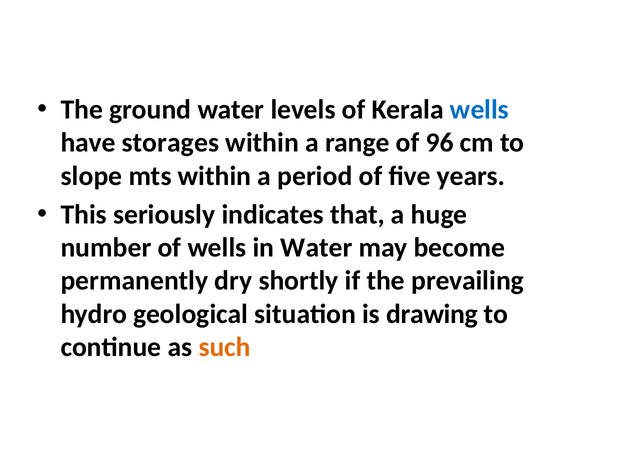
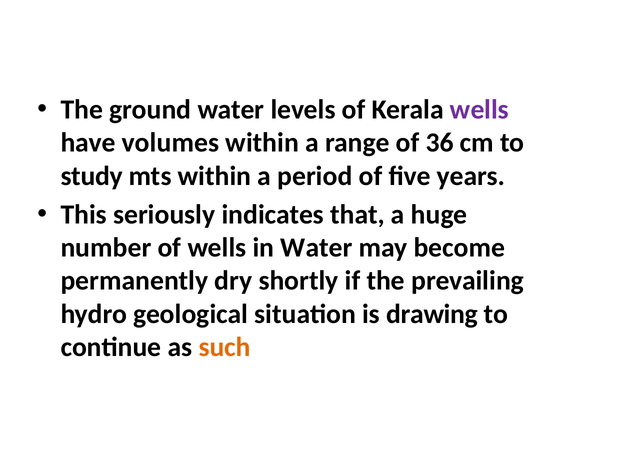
wells colour: blue -> purple (479, 110)
storages: storages -> volumes (170, 143)
96: 96 -> 36 (440, 143)
slope: slope -> study (92, 176)
